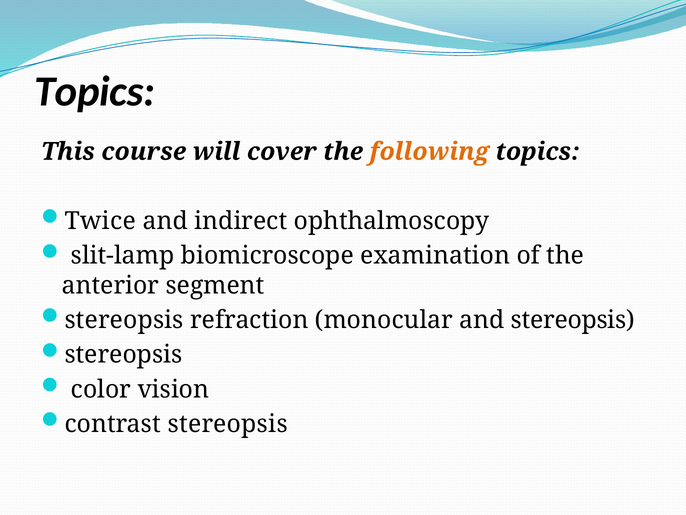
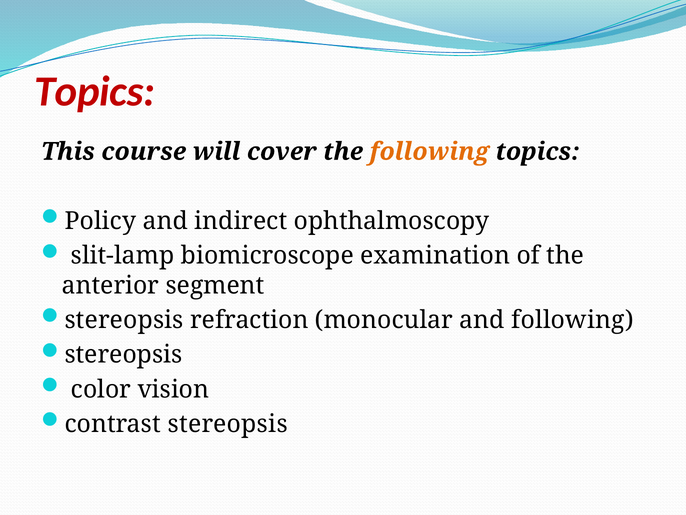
Topics colour: black -> red (94, 92)
Twice: Twice -> Policy (100, 221)
and stereopsis: stereopsis -> following (572, 320)
